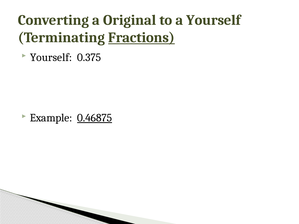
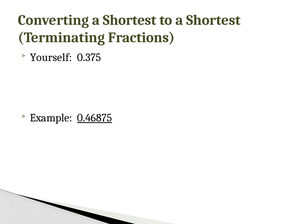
Converting a Original: Original -> Shortest (130, 20)
to a Yourself: Yourself -> Shortest (213, 20)
Fractions underline: present -> none (141, 38)
